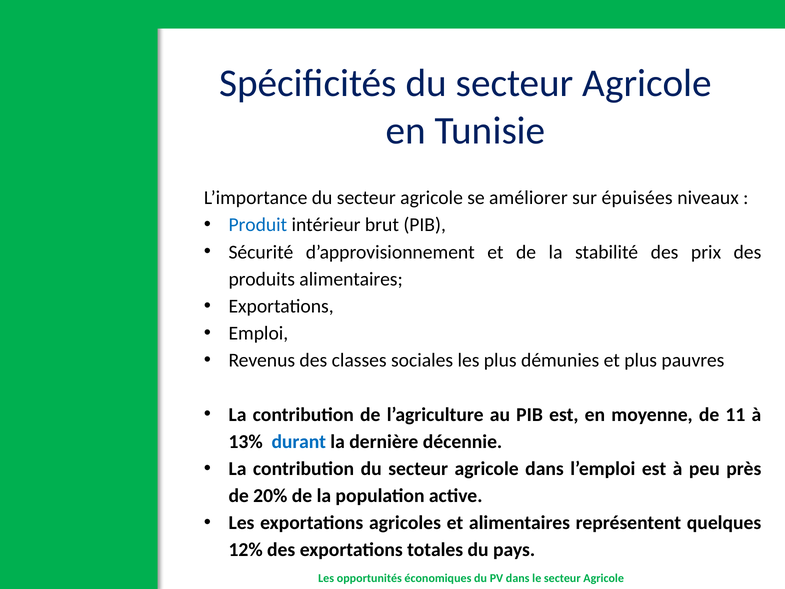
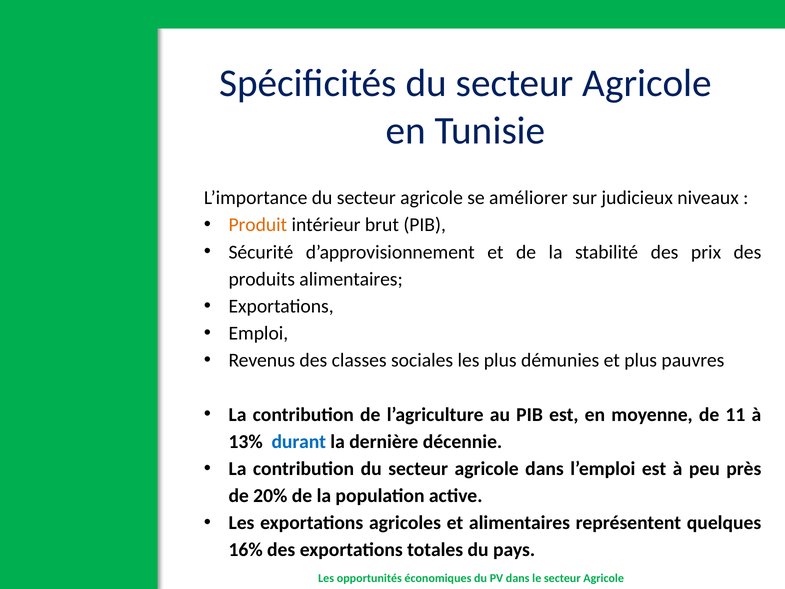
épuisées: épuisées -> judicieux (637, 198)
Produit colour: blue -> orange (258, 225)
12%: 12% -> 16% (246, 550)
